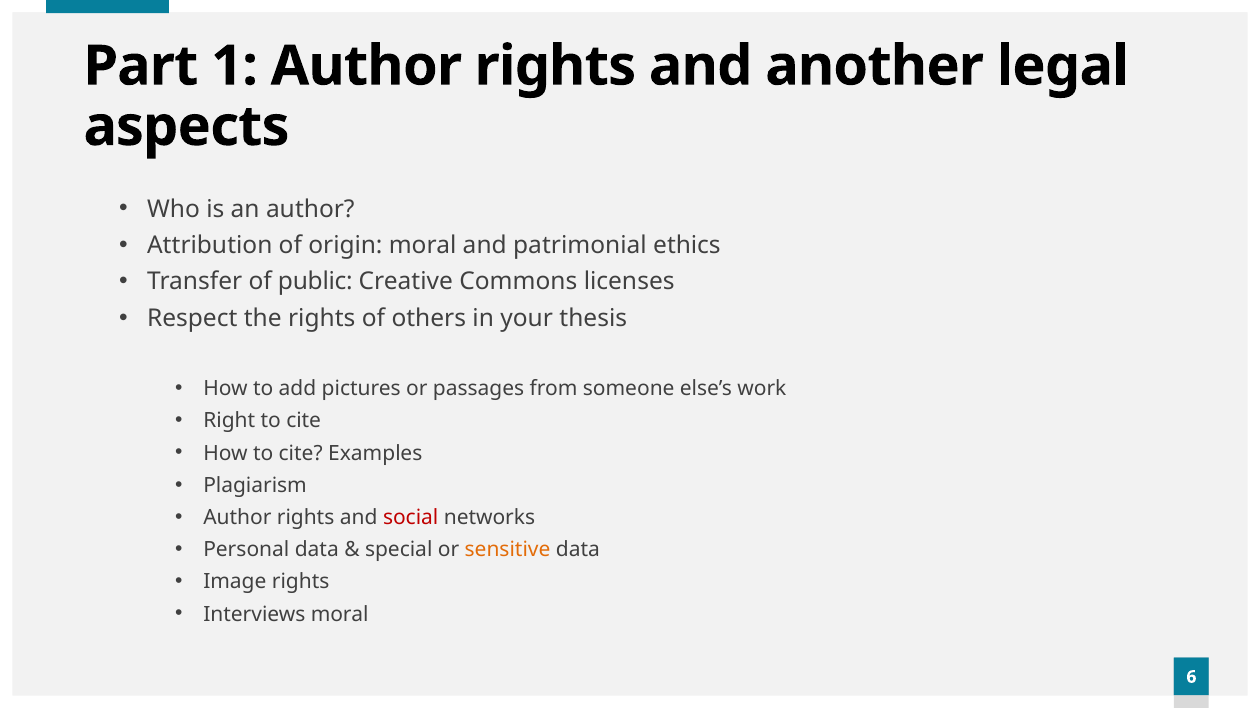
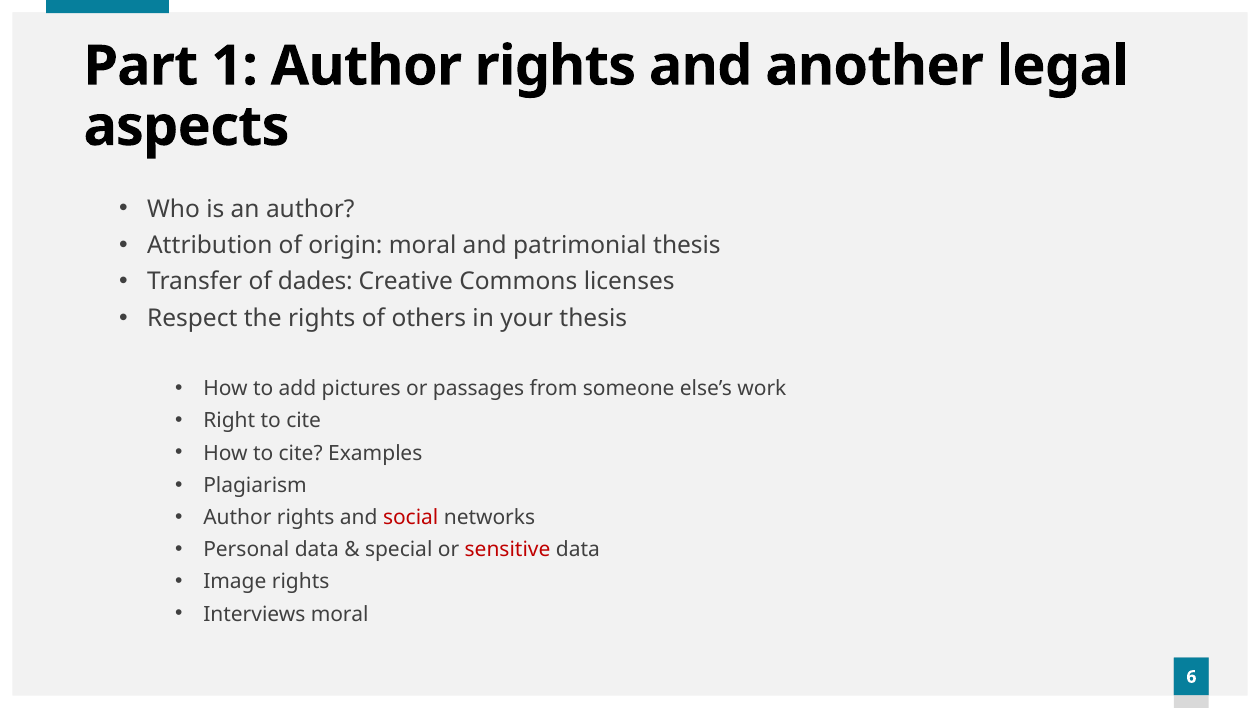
patrimonial ethics: ethics -> thesis (687, 246)
public: public -> dades (315, 282)
sensitive colour: orange -> red (508, 550)
